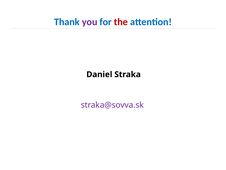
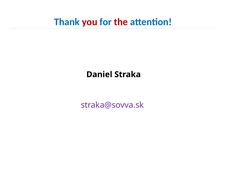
you colour: purple -> red (90, 22)
